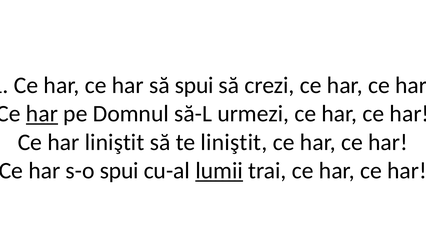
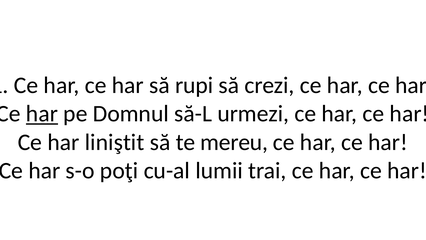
să spui: spui -> rupi (194, 85)
te liniştit: liniştit -> mereu (234, 142)
s-o spui: spui -> poţi (119, 170)
lumii underline: present -> none (219, 170)
